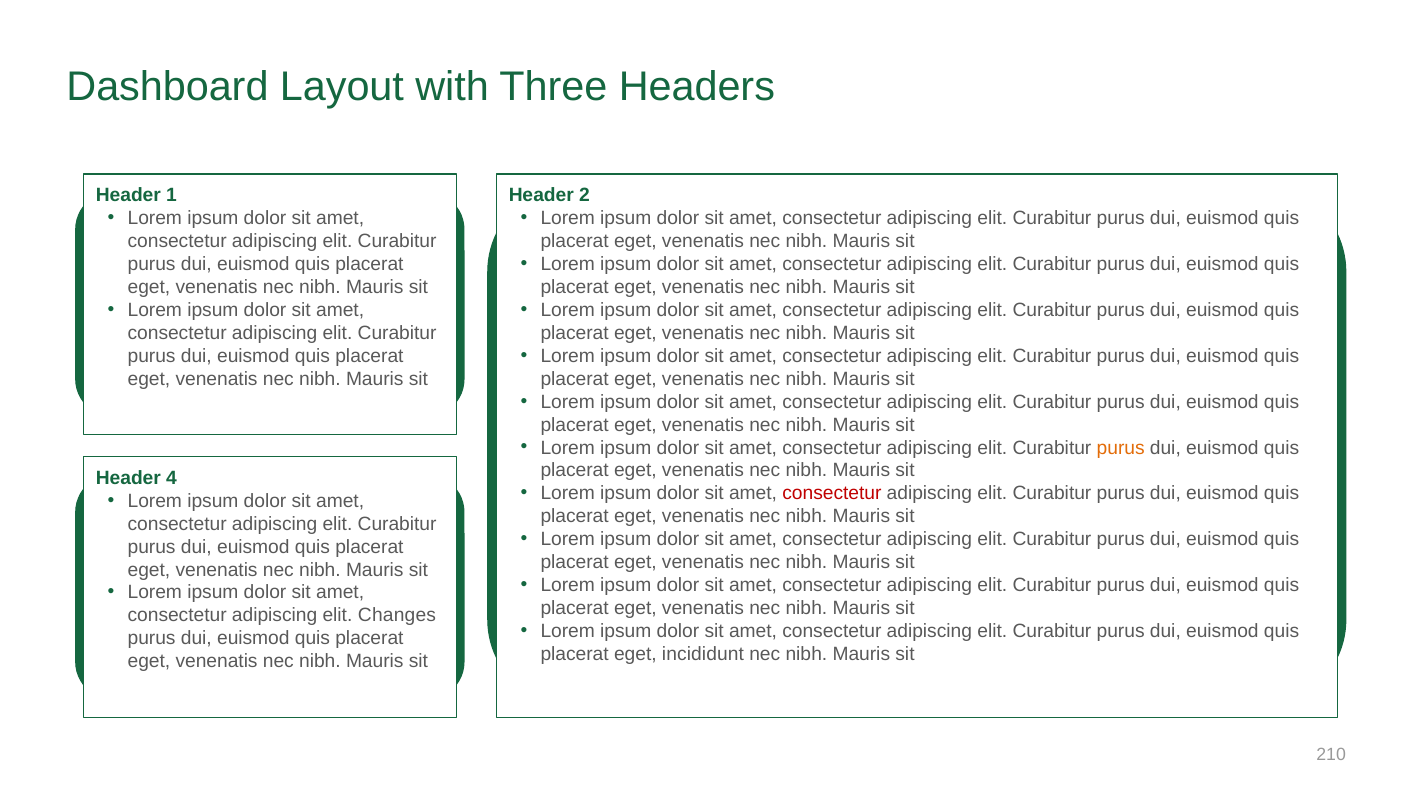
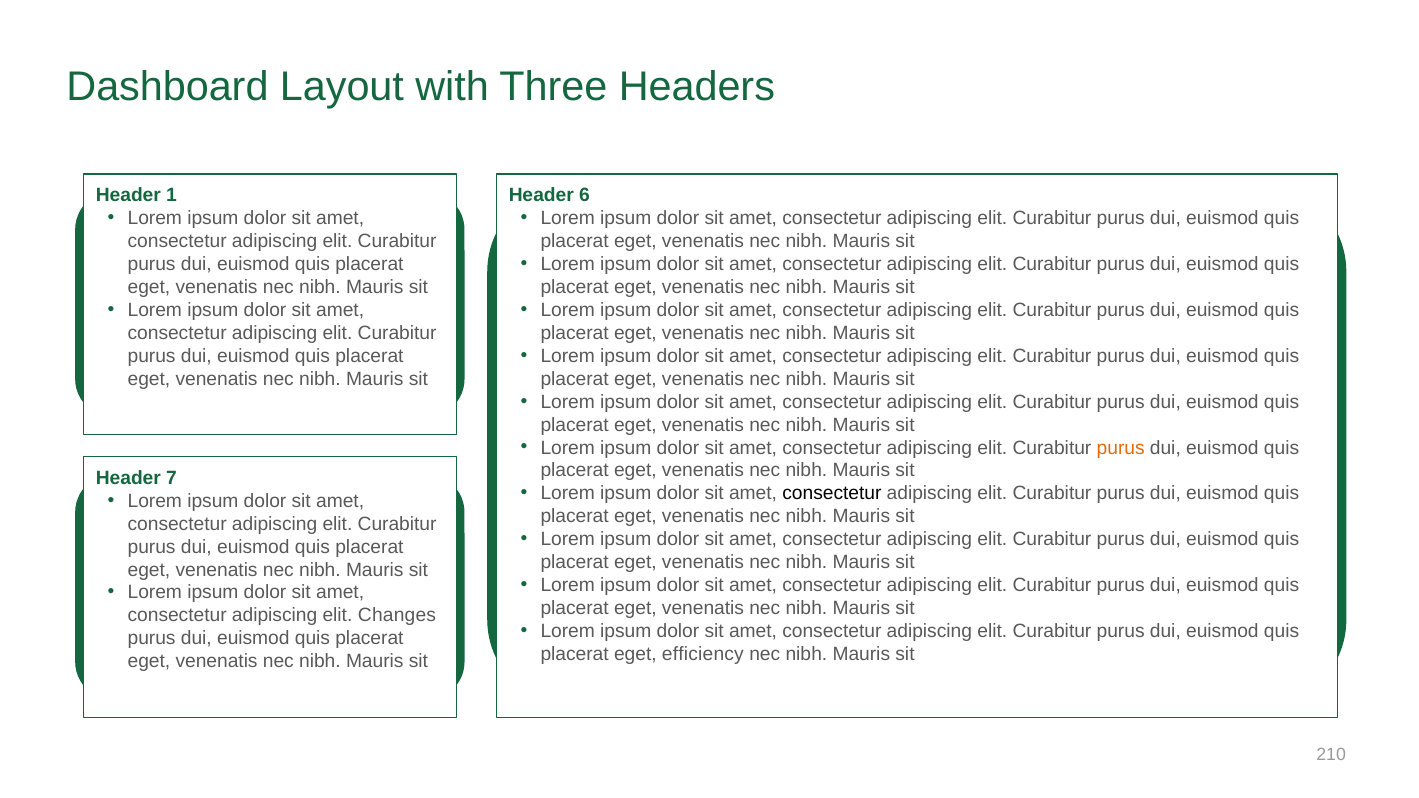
2: 2 -> 6 (584, 195)
4: 4 -> 7 (171, 478)
consectetur colour: red -> black (832, 494)
incididunt: incididunt -> efficiency (703, 654)
